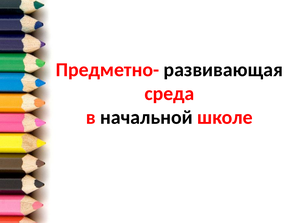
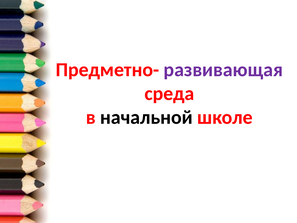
развивающая colour: black -> purple (223, 70)
